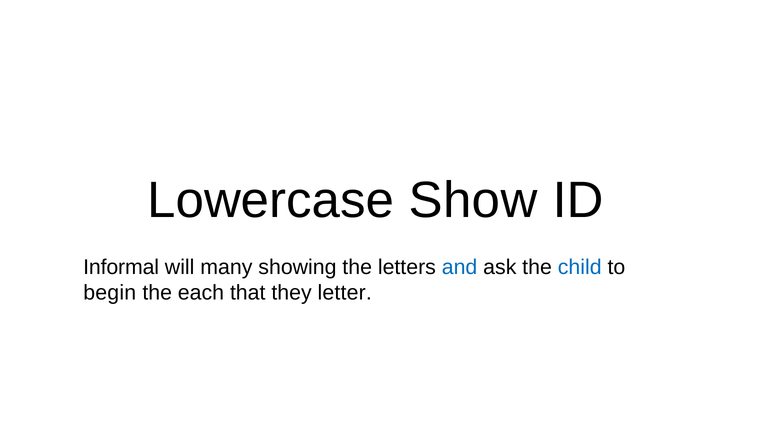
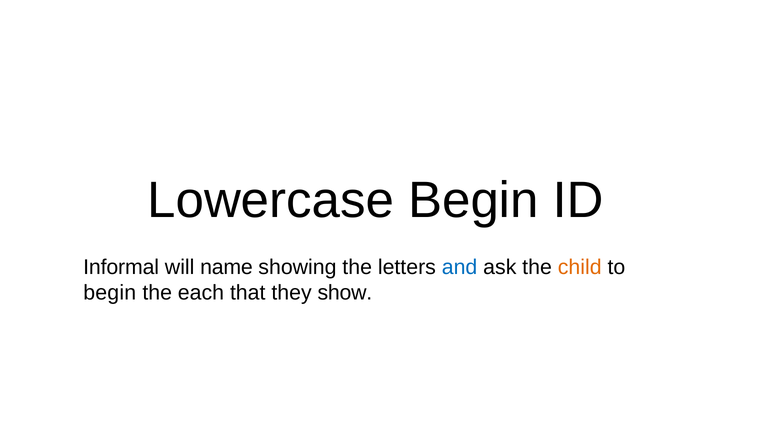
Lowercase Show: Show -> Begin (473, 200)
many: many -> name (226, 267)
child colour: blue -> orange (580, 267)
letter: letter -> show (345, 293)
